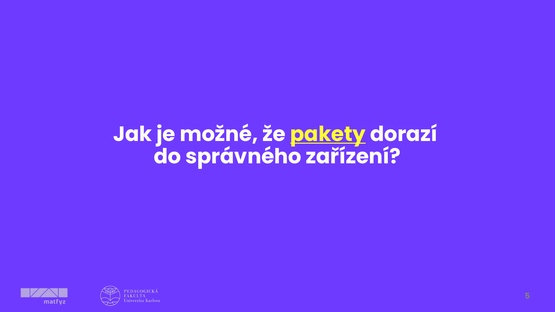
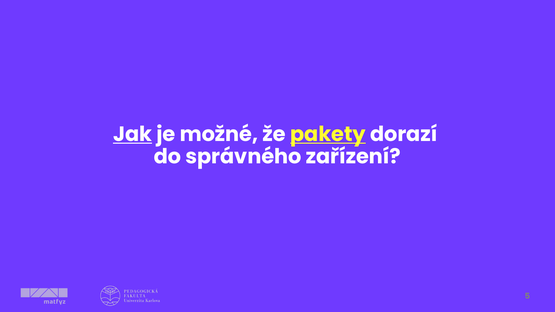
Jak underline: none -> present (133, 134)
